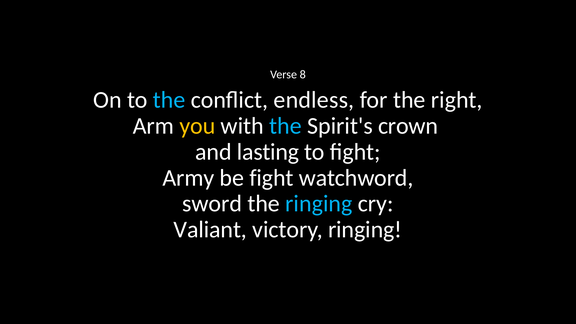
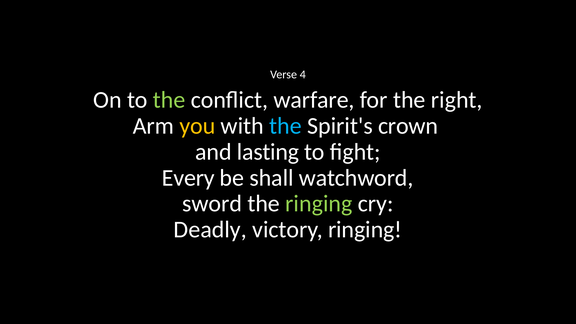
8: 8 -> 4 (303, 75)
the colour: light blue -> light green (169, 100)
endless: endless -> warfare (314, 100)
Army: Army -> Every (188, 178)
be fight: fight -> shall (272, 178)
ringing colour: light blue -> light green (319, 204)
Valiant: Valiant -> Deadly (210, 230)
